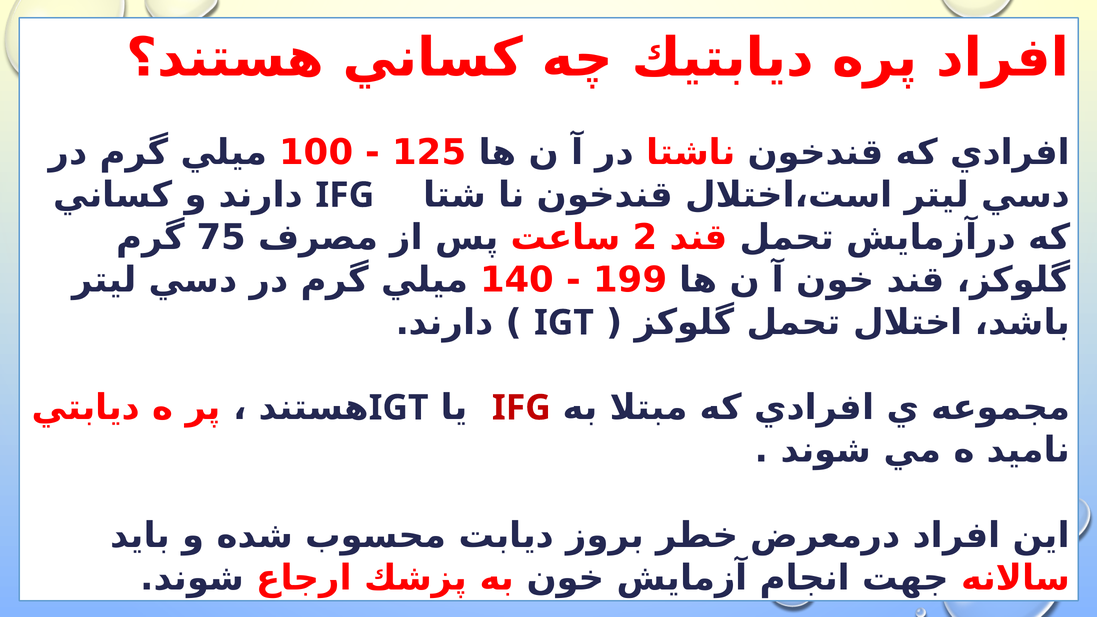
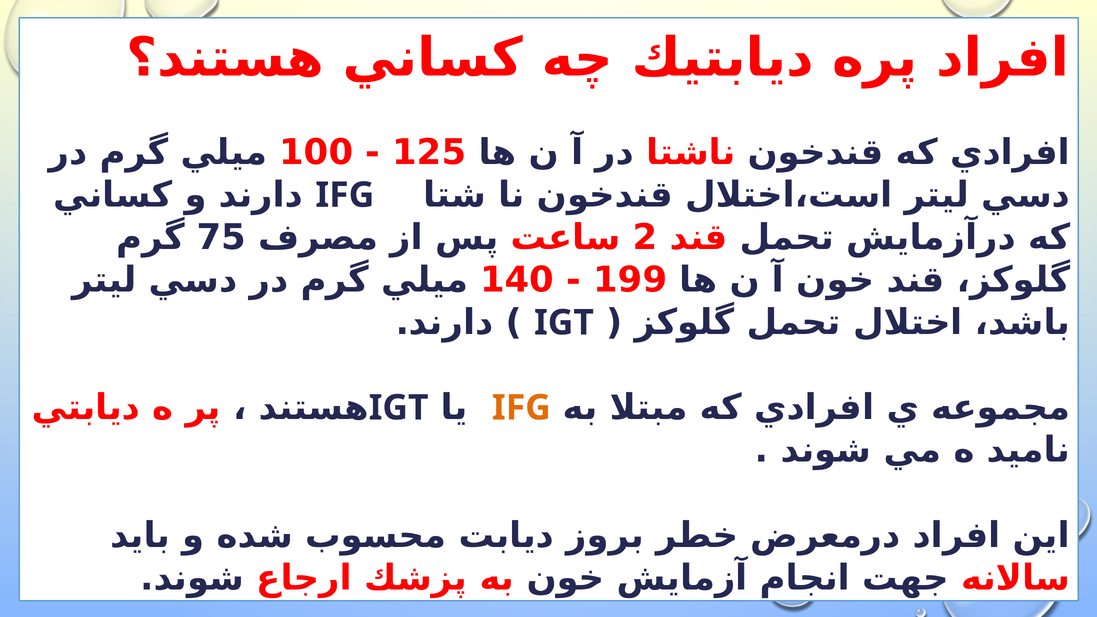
IFG colour: red -> orange (521, 408)
